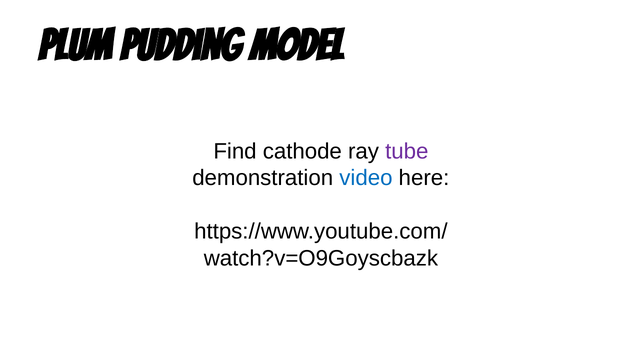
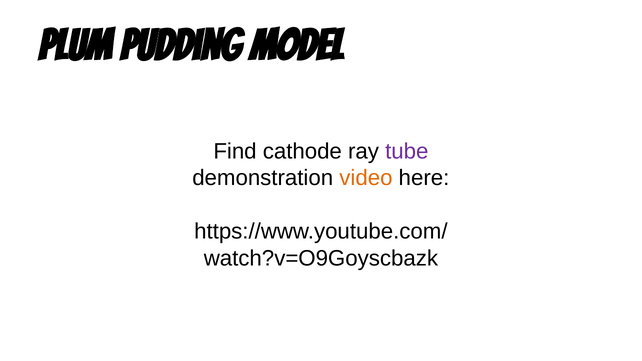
video colour: blue -> orange (366, 178)
